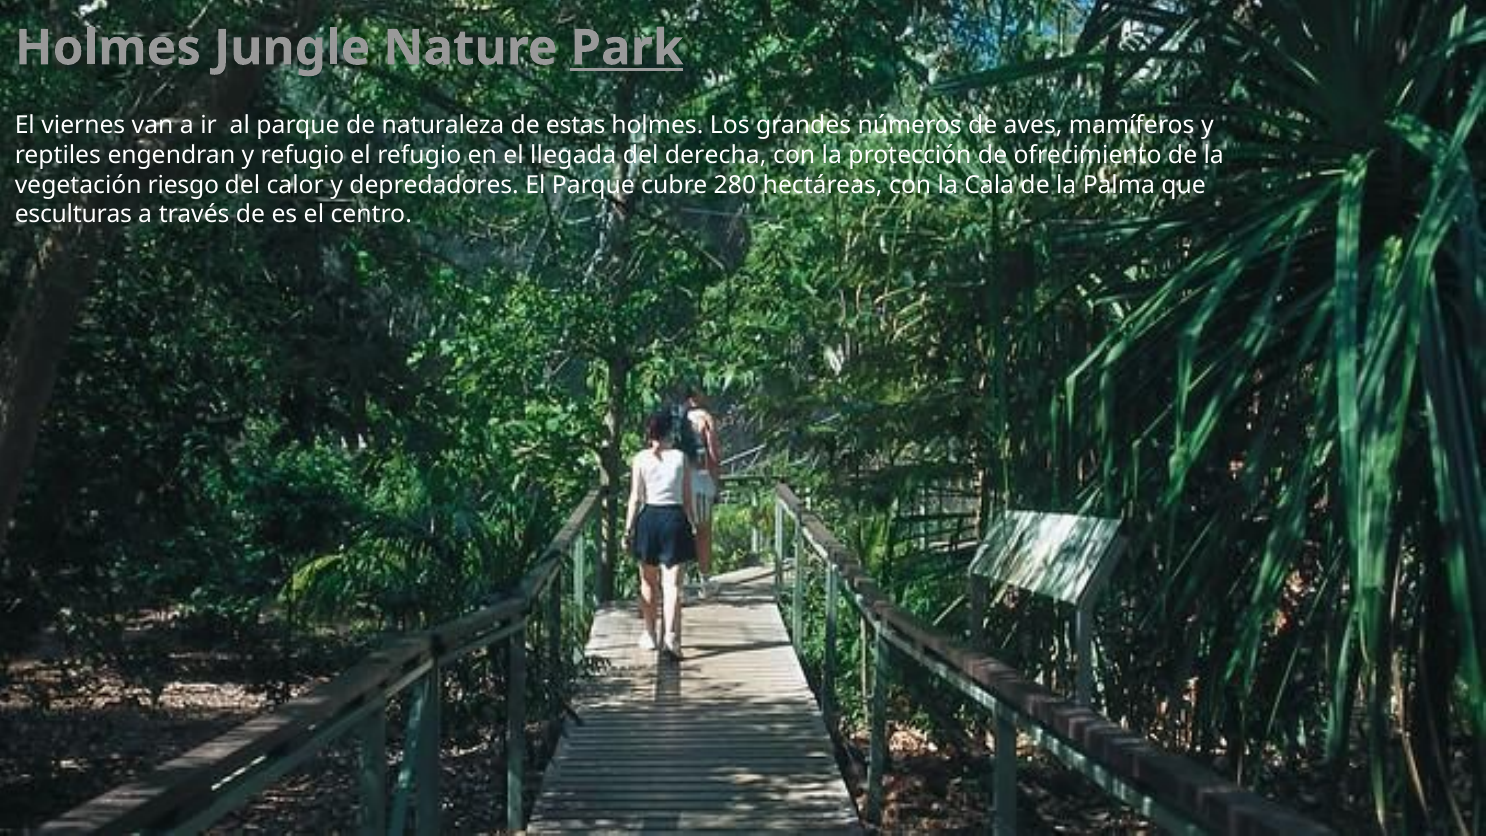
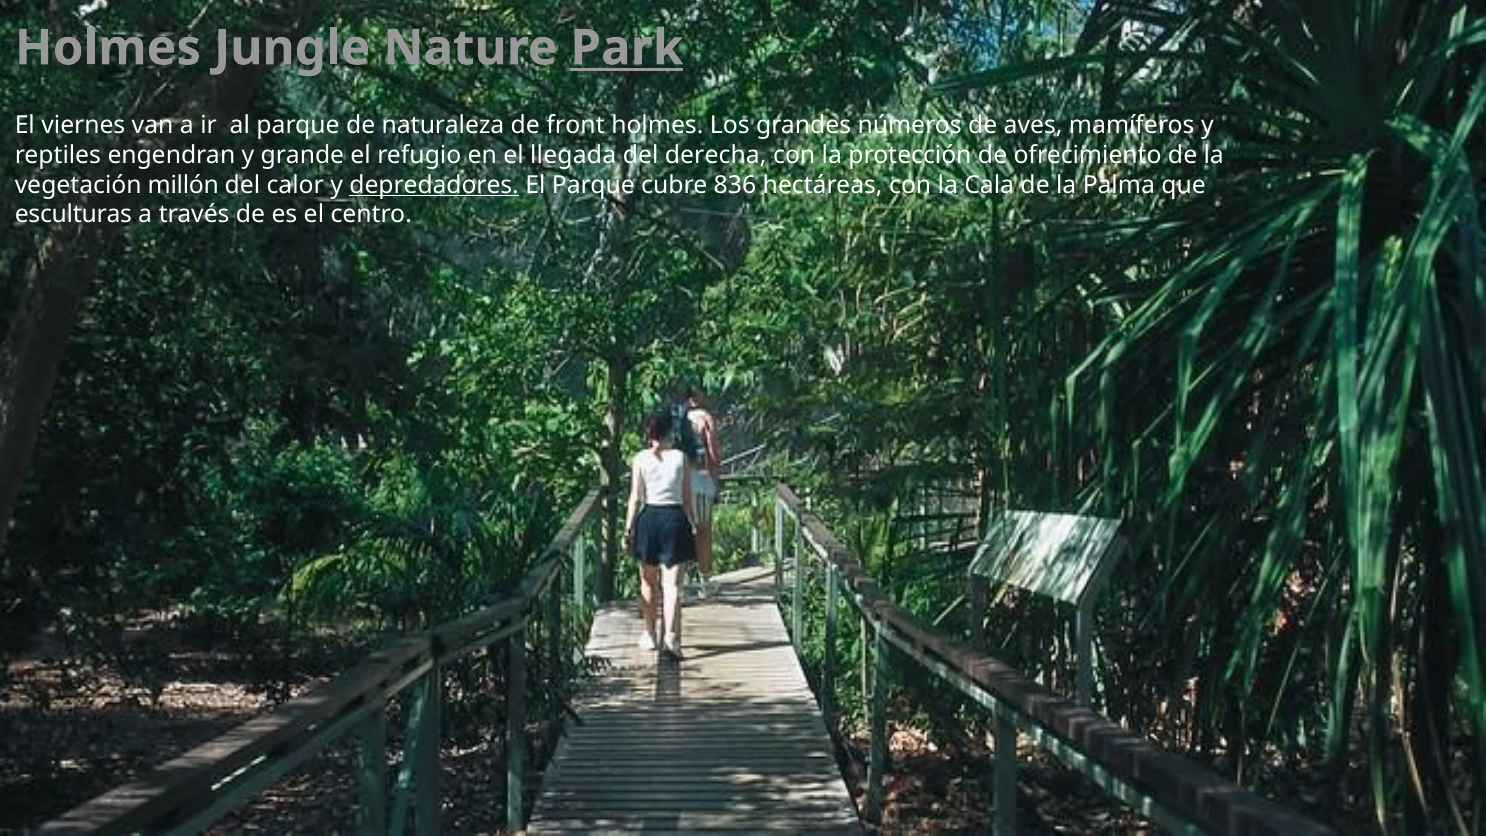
estas: estas -> front (576, 126)
y refugio: refugio -> grande (302, 155)
riesgo: riesgo -> millón (183, 185)
depredadores underline: none -> present (434, 185)
280: 280 -> 836 (735, 185)
